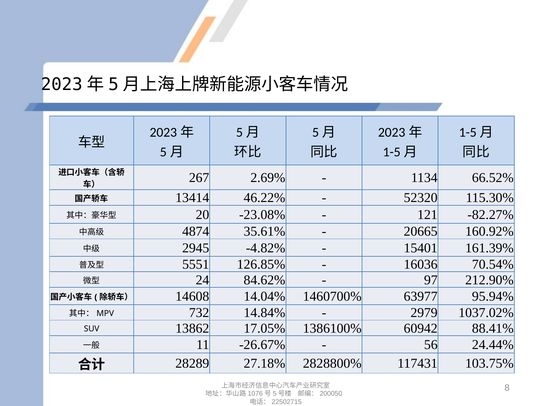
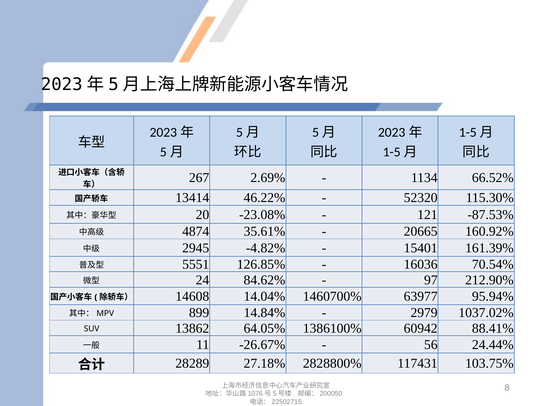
-82.27%: -82.27% -> -87.53% (491, 215)
732: 732 -> 899 (199, 313)
17.05%: 17.05% -> 64.05% (265, 329)
